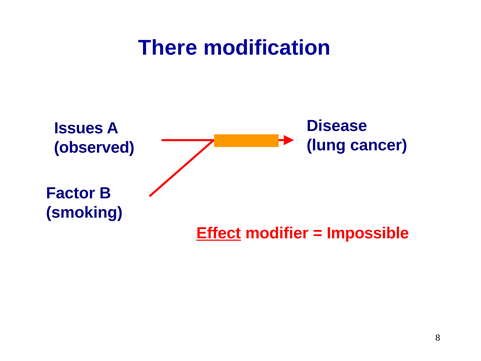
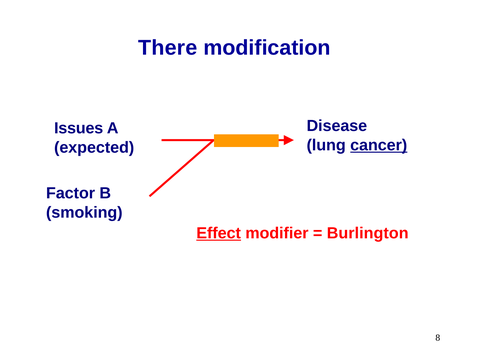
cancer underline: none -> present (379, 145)
observed: observed -> expected (94, 147)
Impossible: Impossible -> Burlington (368, 233)
